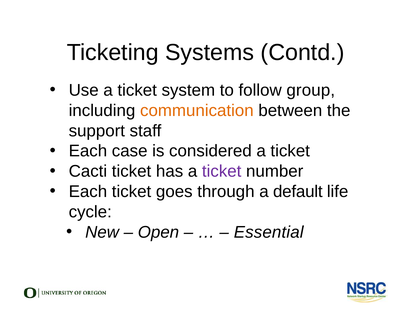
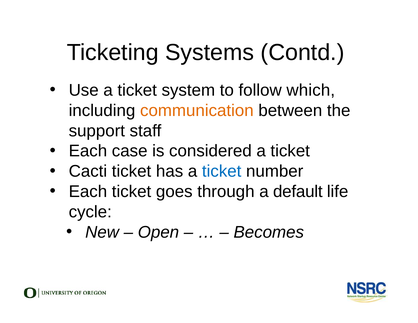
group: group -> which (311, 90)
ticket colour: purple -> blue (222, 171)
Essential: Essential -> Becomes (269, 232)
